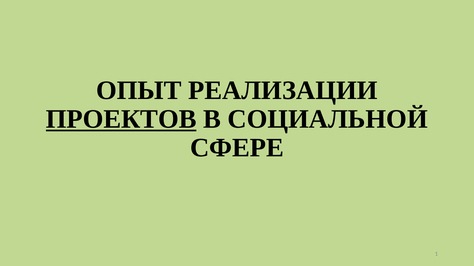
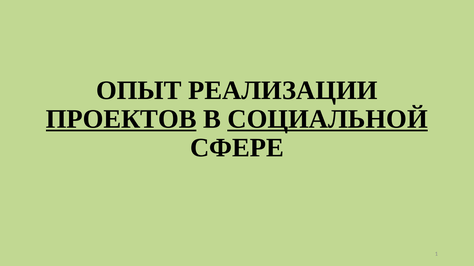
СОЦИАЛЬНОЙ underline: none -> present (328, 119)
